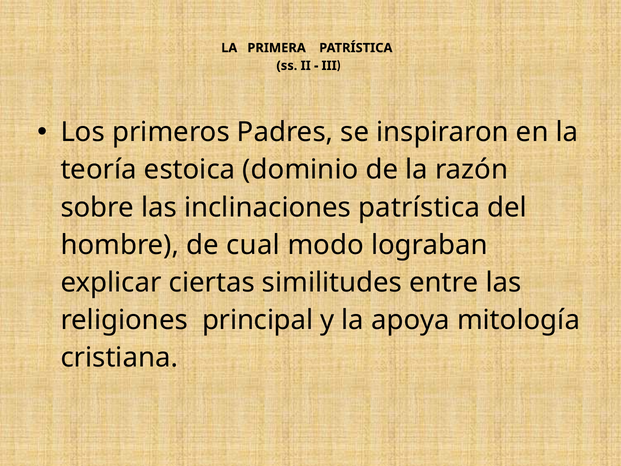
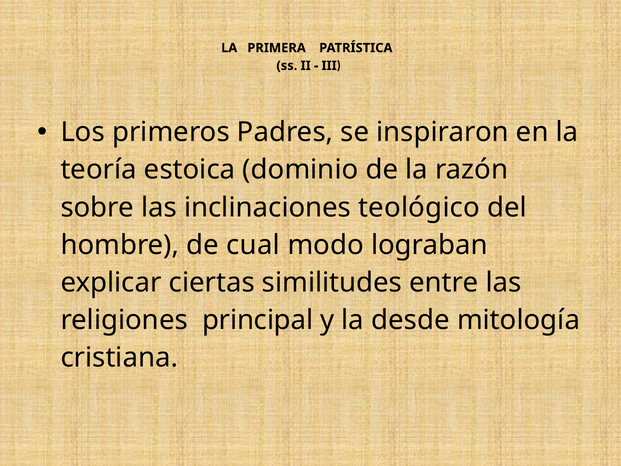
inclinaciones patrística: patrística -> teológico (419, 207)
apoya: apoya -> desde (410, 320)
